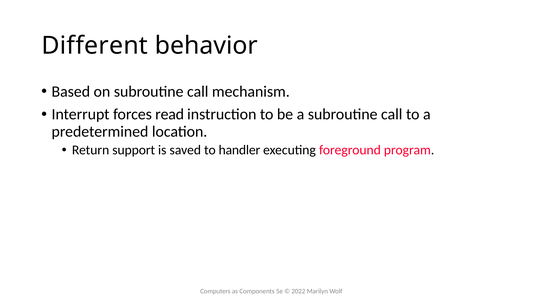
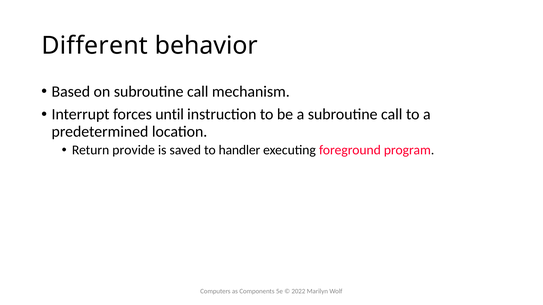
read: read -> until (170, 115)
support: support -> provide (134, 150)
